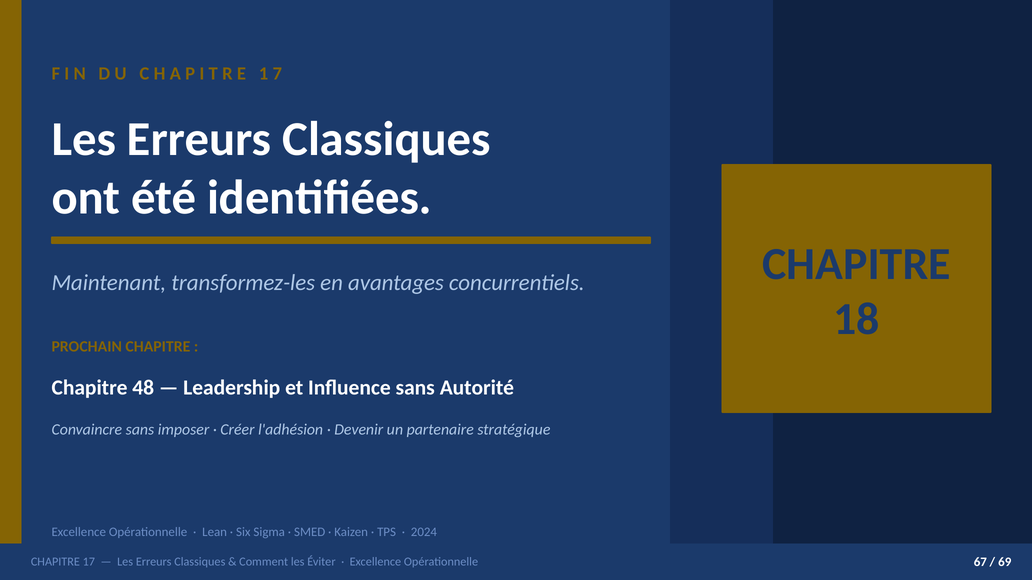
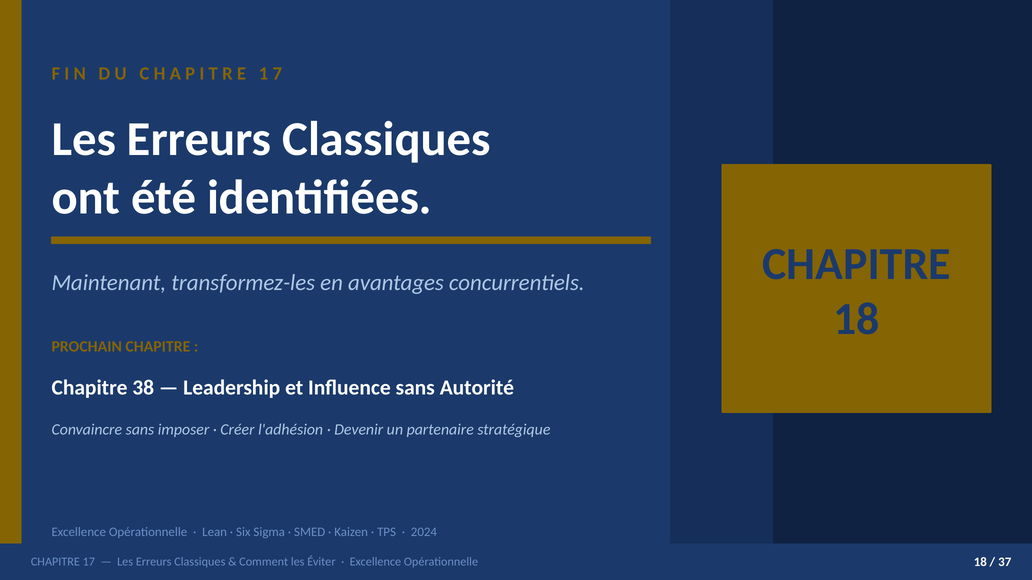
48: 48 -> 38 (143, 388)
Opérationnelle 67: 67 -> 18 (980, 562)
69: 69 -> 37 (1005, 562)
